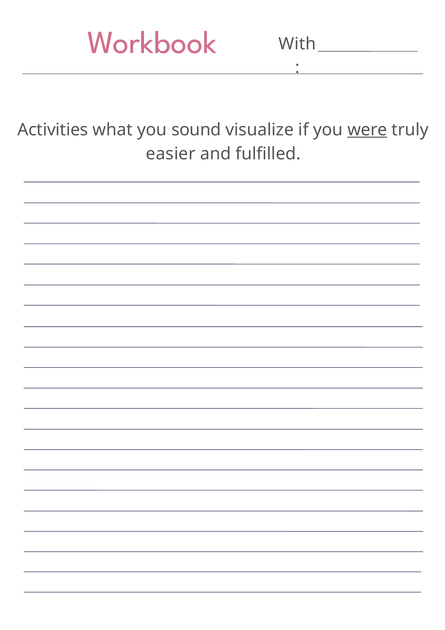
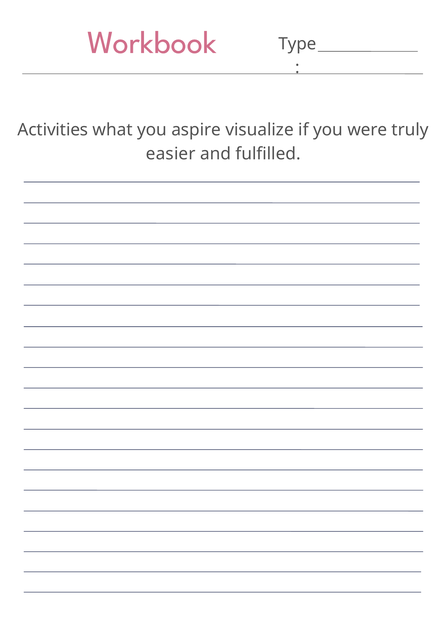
With: With -> Type (297, 44)
sound: sound -> aspire (196, 130)
were underline: present -> none (367, 130)
